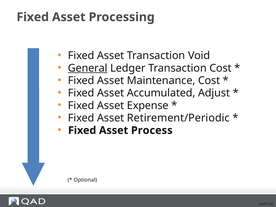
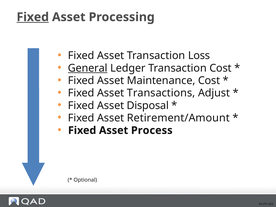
Fixed underline: none -> present (33, 17)
Void: Void -> Loss (199, 56)
Accumulated: Accumulated -> Transactions (161, 93)
Expense: Expense -> Disposal (148, 105)
Retirement/Periodic: Retirement/Periodic -> Retirement/Amount (178, 118)
